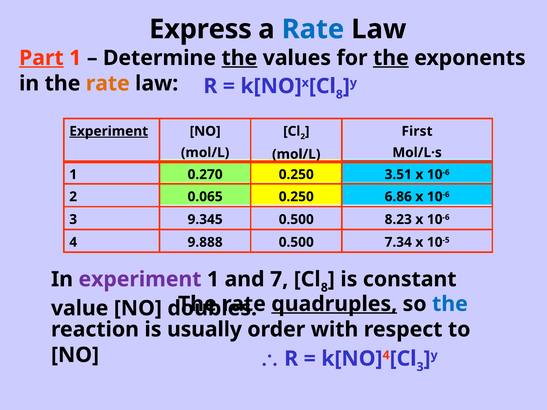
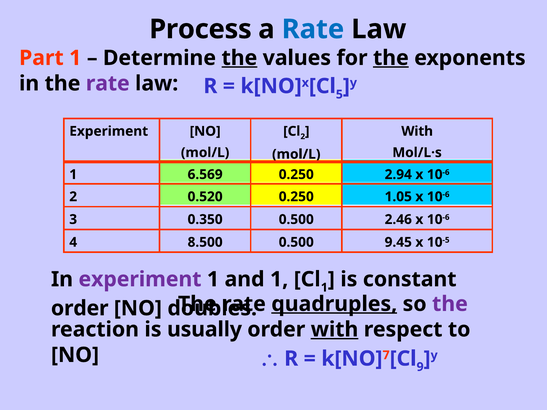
Express: Express -> Process (200, 29)
Part underline: present -> none (41, 58)
rate colour: orange -> purple (108, 83)
8: 8 -> 5 (339, 94)
Experiment underline: present -> none (109, 131)
First: First -> With (417, 131)
0.270: 0.270 -> 6.569 (205, 175)
3.51: 3.51 -> 2.94 (398, 175)
0.065: 0.065 -> 0.520 (205, 197)
6.86: 6.86 -> 1.05 (398, 197)
9.345: 9.345 -> 0.350 (205, 220)
8.23: 8.23 -> 2.46 (398, 220)
9.888: 9.888 -> 8.500 (205, 242)
7.34: 7.34 -> 9.45 (398, 242)
and 7: 7 -> 1 (279, 279)
8: 8 -> 1 (324, 288)
the colour: blue -> purple (450, 304)
value: value -> order (80, 308)
with underline: none -> present (335, 330)
4: 4 -> 7 (386, 355)
3: 3 -> 9 (420, 367)
